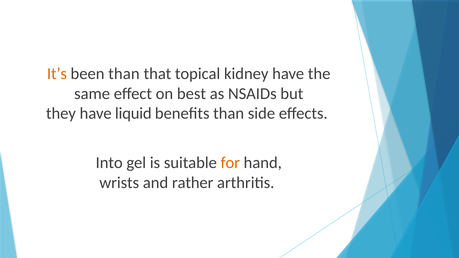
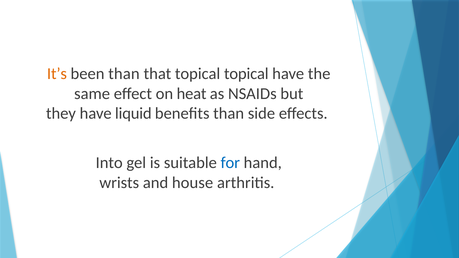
topical kidney: kidney -> topical (246, 74)
best: best -> heat (192, 94)
for colour: orange -> blue (230, 163)
rather: rather -> house (193, 183)
